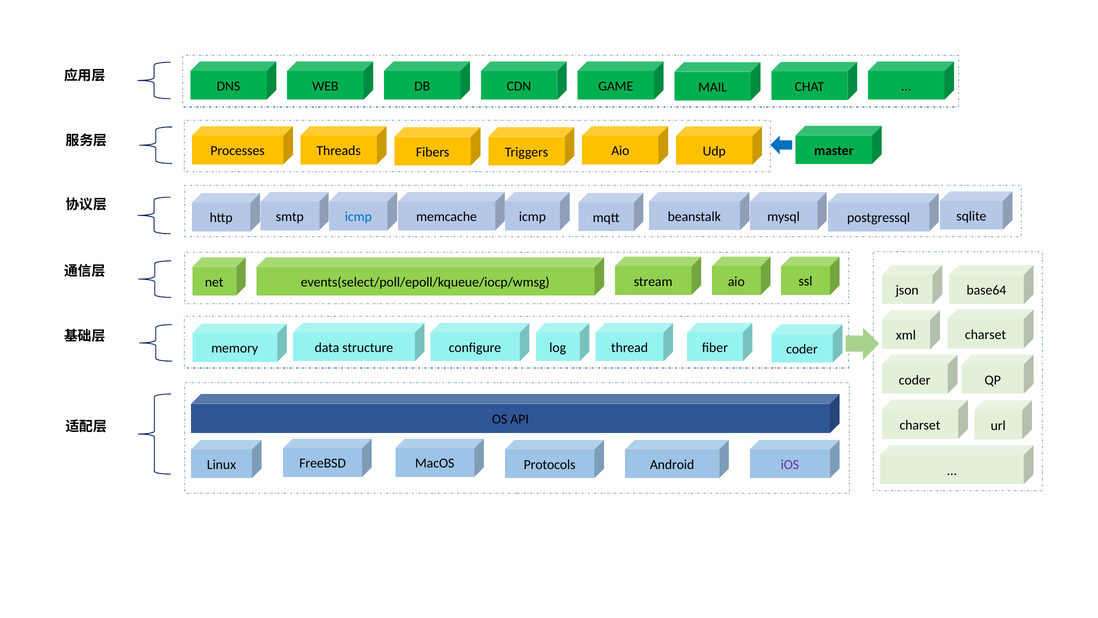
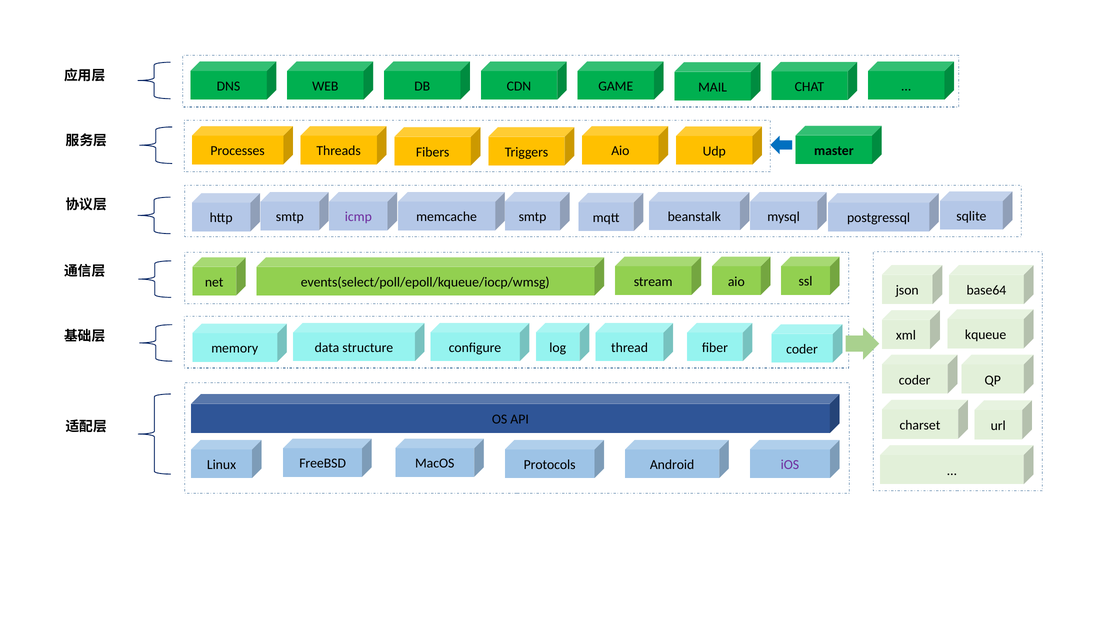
icmp colour: blue -> purple (358, 217)
memcache icmp: icmp -> smtp (533, 217)
charset: charset -> kqueue (986, 334)
